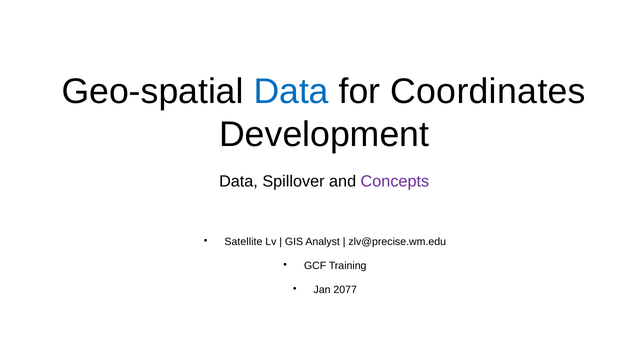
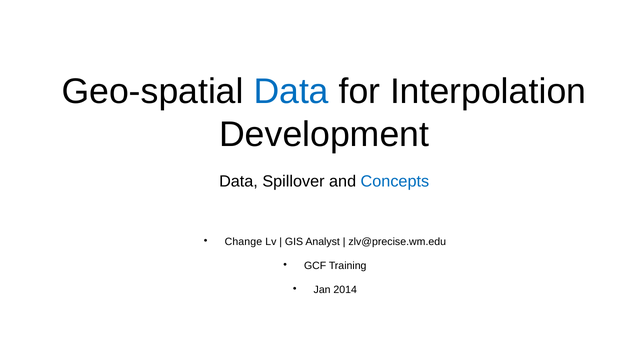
Coordinates: Coordinates -> Interpolation (488, 92)
Concepts colour: purple -> blue (395, 182)
Satellite: Satellite -> Change (243, 242)
2077: 2077 -> 2014 (345, 290)
